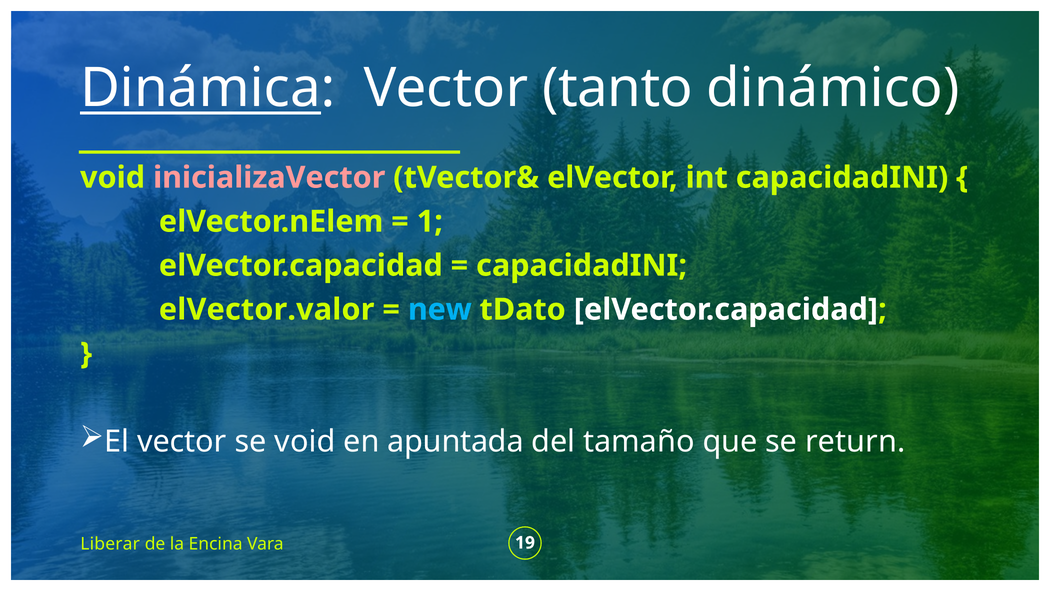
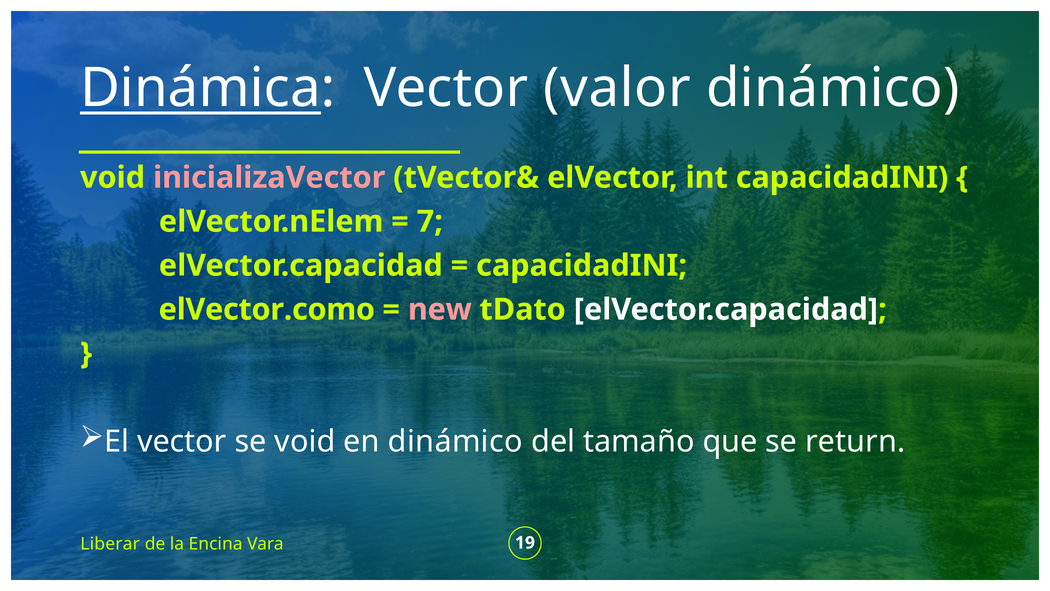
tanto: tanto -> valor (617, 88)
1: 1 -> 7 (430, 221)
elVector.valor: elVector.valor -> elVector.como (267, 309)
new colour: light blue -> pink (440, 309)
en apuntada: apuntada -> dinámico (455, 441)
